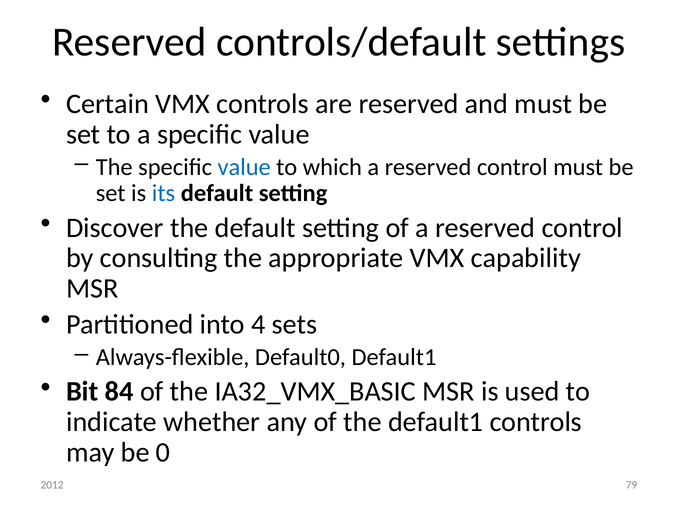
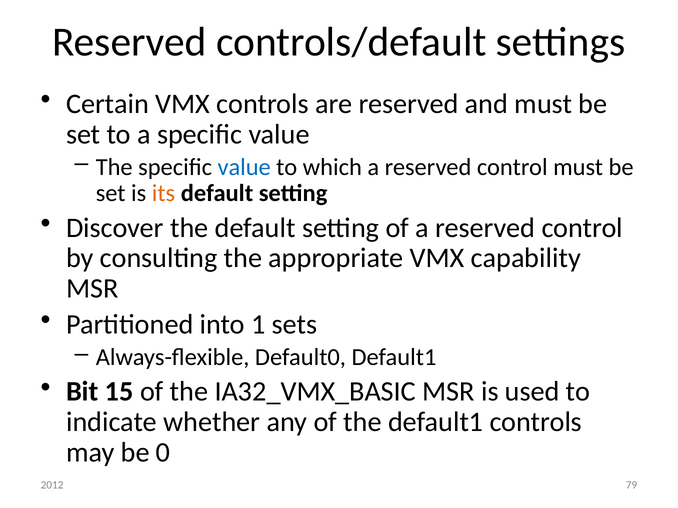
its colour: blue -> orange (164, 194)
4: 4 -> 1 (258, 325)
84: 84 -> 15 (119, 392)
